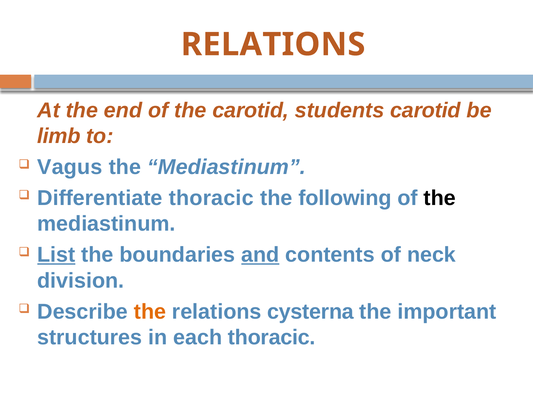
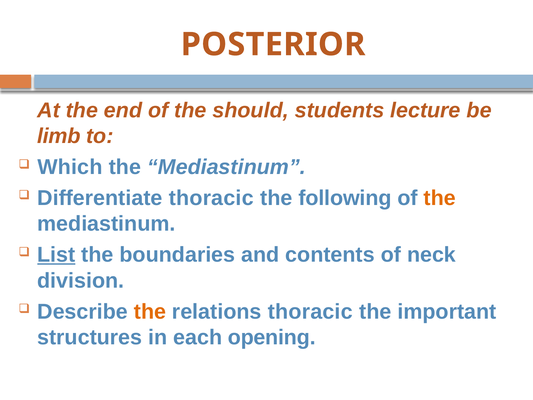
RELATIONS: RELATIONS -> POSTERIOR (273, 44)
the carotid: carotid -> should (251, 110)
students carotid: carotid -> lecture (425, 110)
Vagus: Vagus -> Which (70, 167)
the colour: black -> orange (440, 198)
and underline: present -> none (260, 255)
relations cysterna: cysterna -> thoracic (310, 311)
each thoracic: thoracic -> opening (272, 337)
